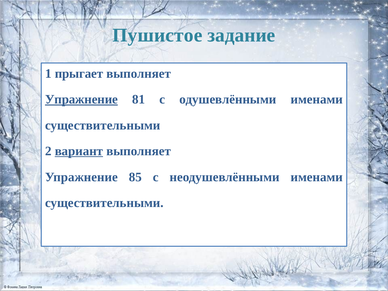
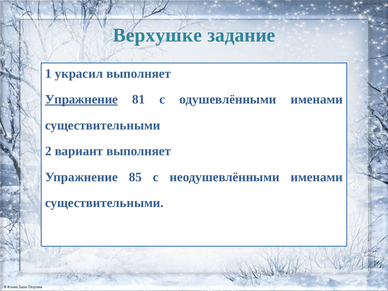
Пушистое: Пушистое -> Верхушке (157, 35)
прыгает: прыгает -> украсил (79, 74)
вариант underline: present -> none (79, 151)
